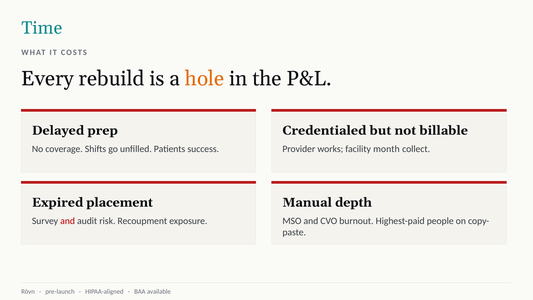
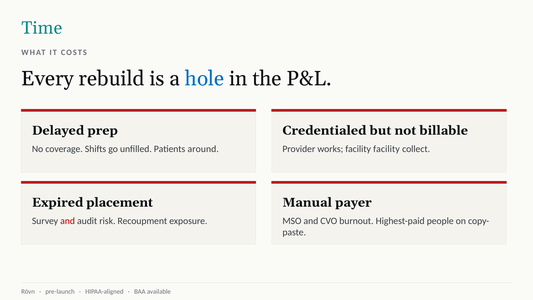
hole colour: orange -> blue (205, 79)
success: success -> around (203, 149)
facility month: month -> facility (386, 149)
depth: depth -> payer (353, 202)
